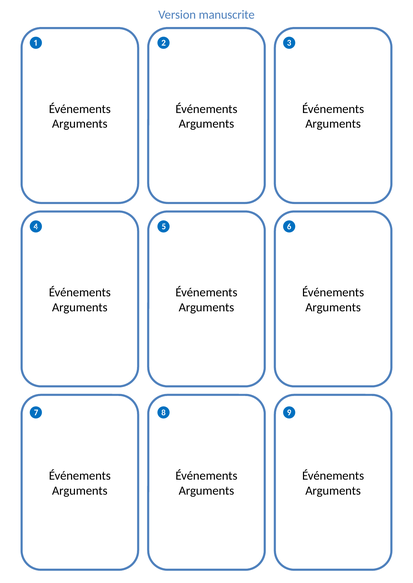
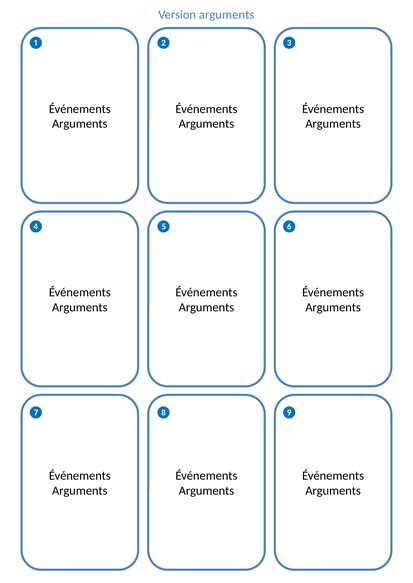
Version manuscrite: manuscrite -> arguments (227, 15)
